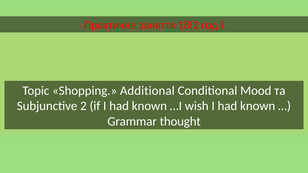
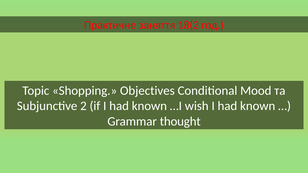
Additional: Additional -> Objectives (147, 91)
